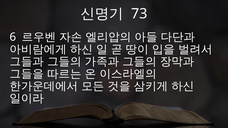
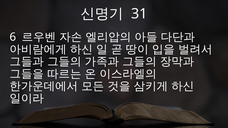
73: 73 -> 31 (139, 14)
